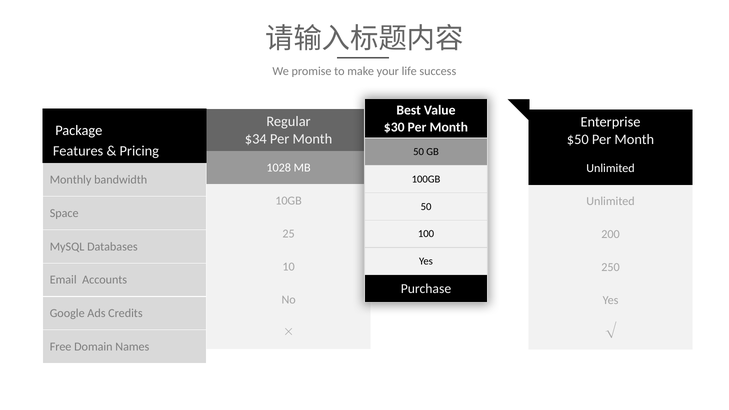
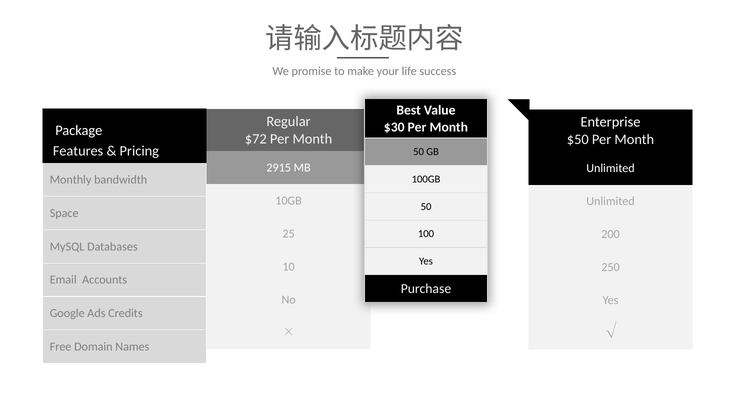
$34: $34 -> $72 (256, 139)
1028: 1028 -> 2915 (279, 168)
